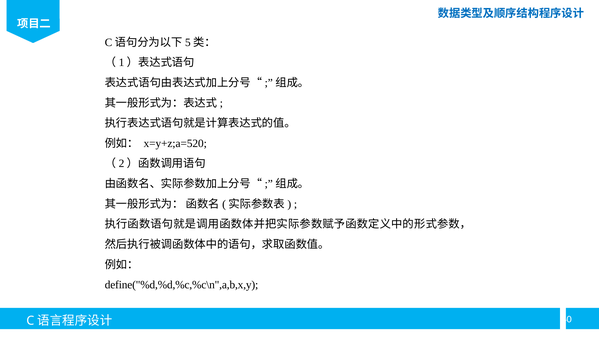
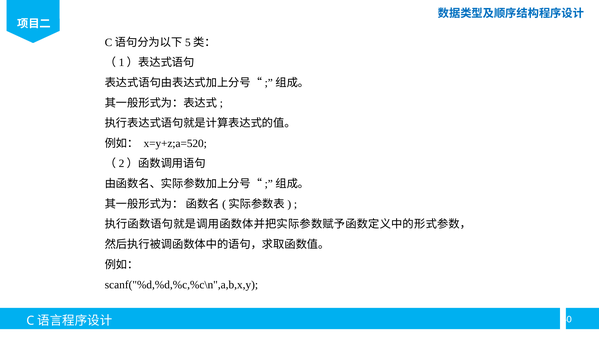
define("%d,%d,%c,%c\n",a,b,x,y: define("%d,%d,%c,%c\n",a,b,x,y -> scanf("%d,%d,%c,%c\n",a,b,x,y (181, 285)
